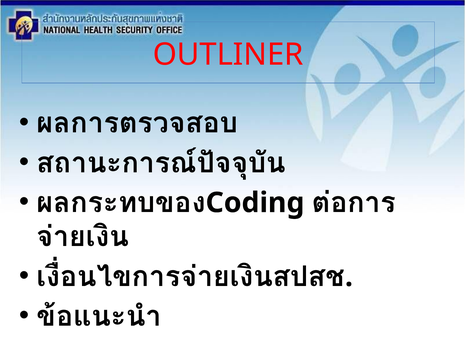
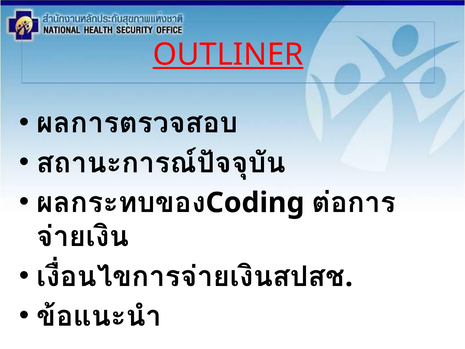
OUTLINER underline: none -> present (228, 55)
